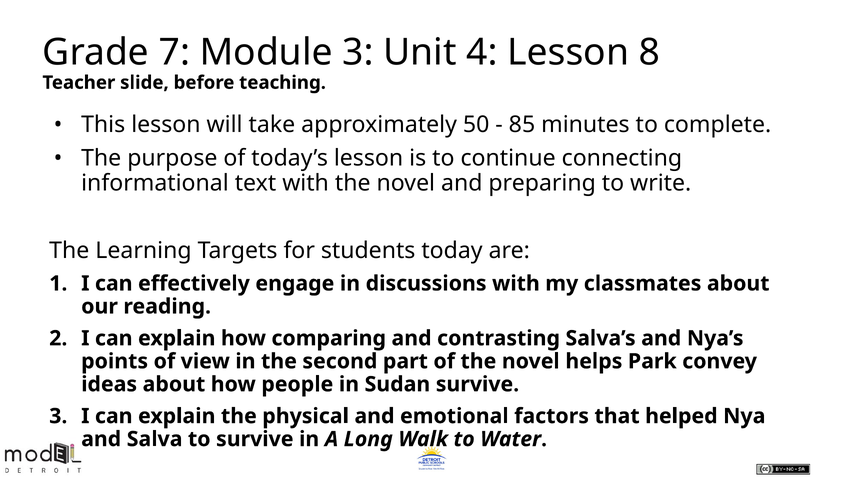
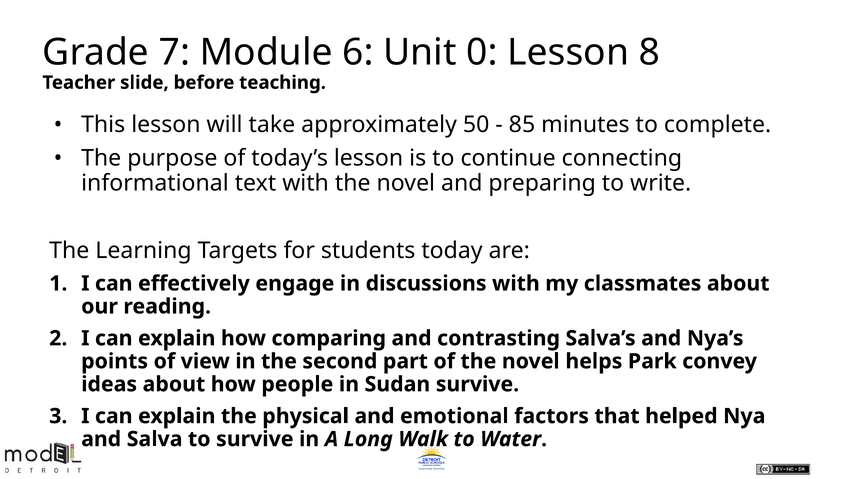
Module 3: 3 -> 6 (358, 52)
4: 4 -> 0 (482, 52)
